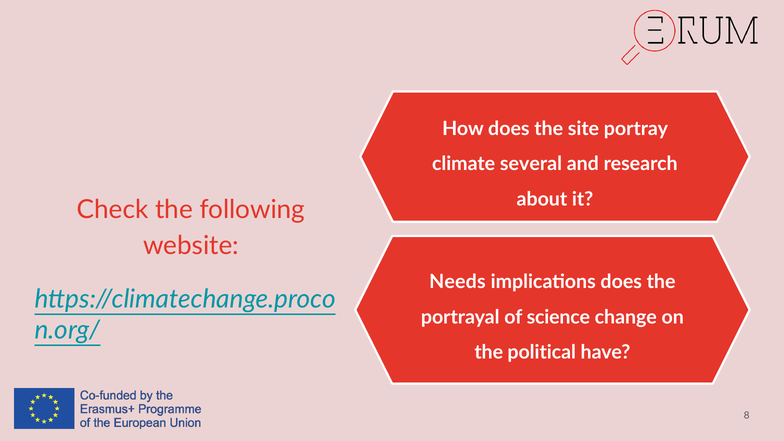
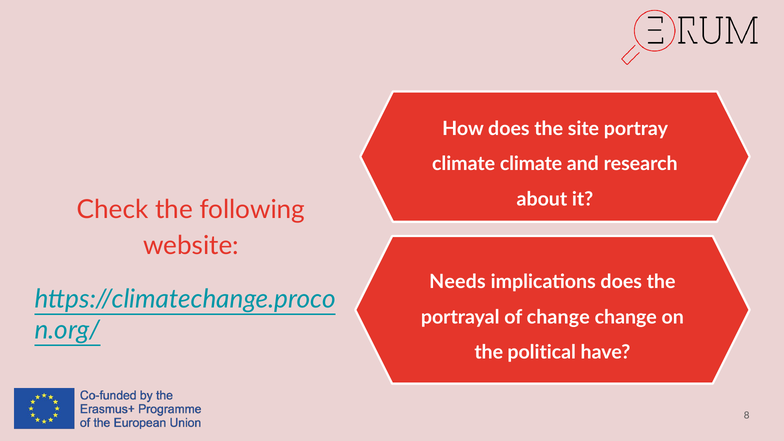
climate several: several -> climate (531, 164)
of science: science -> change (558, 317)
